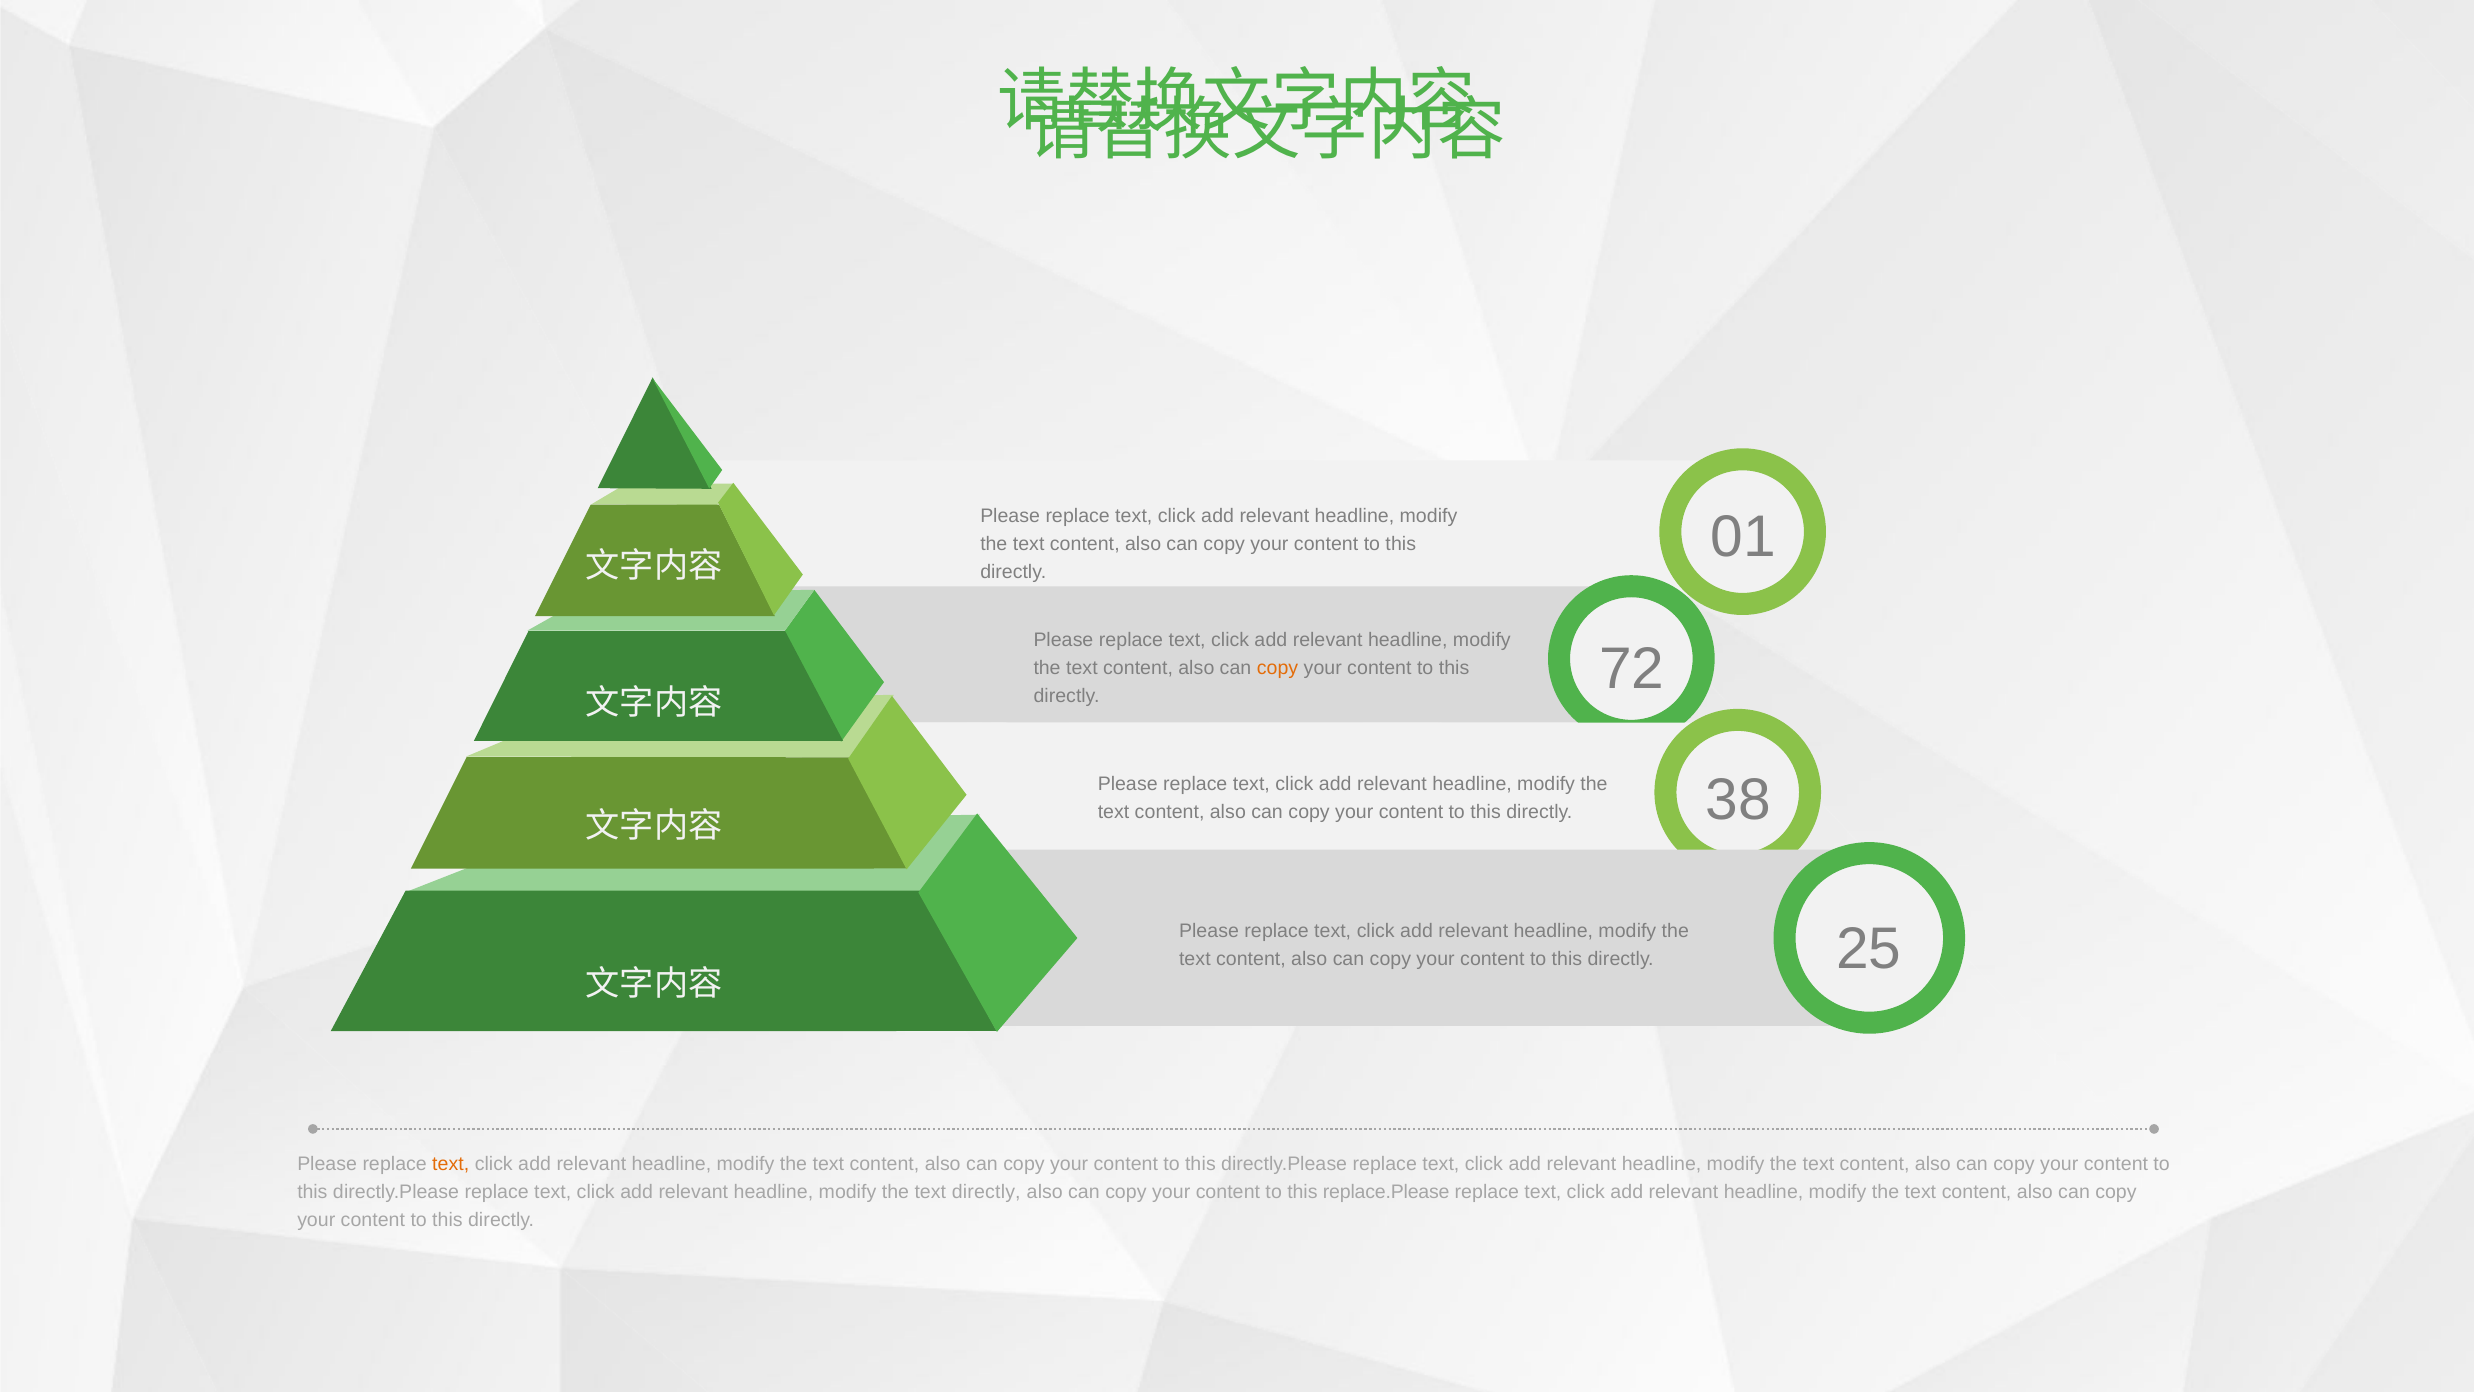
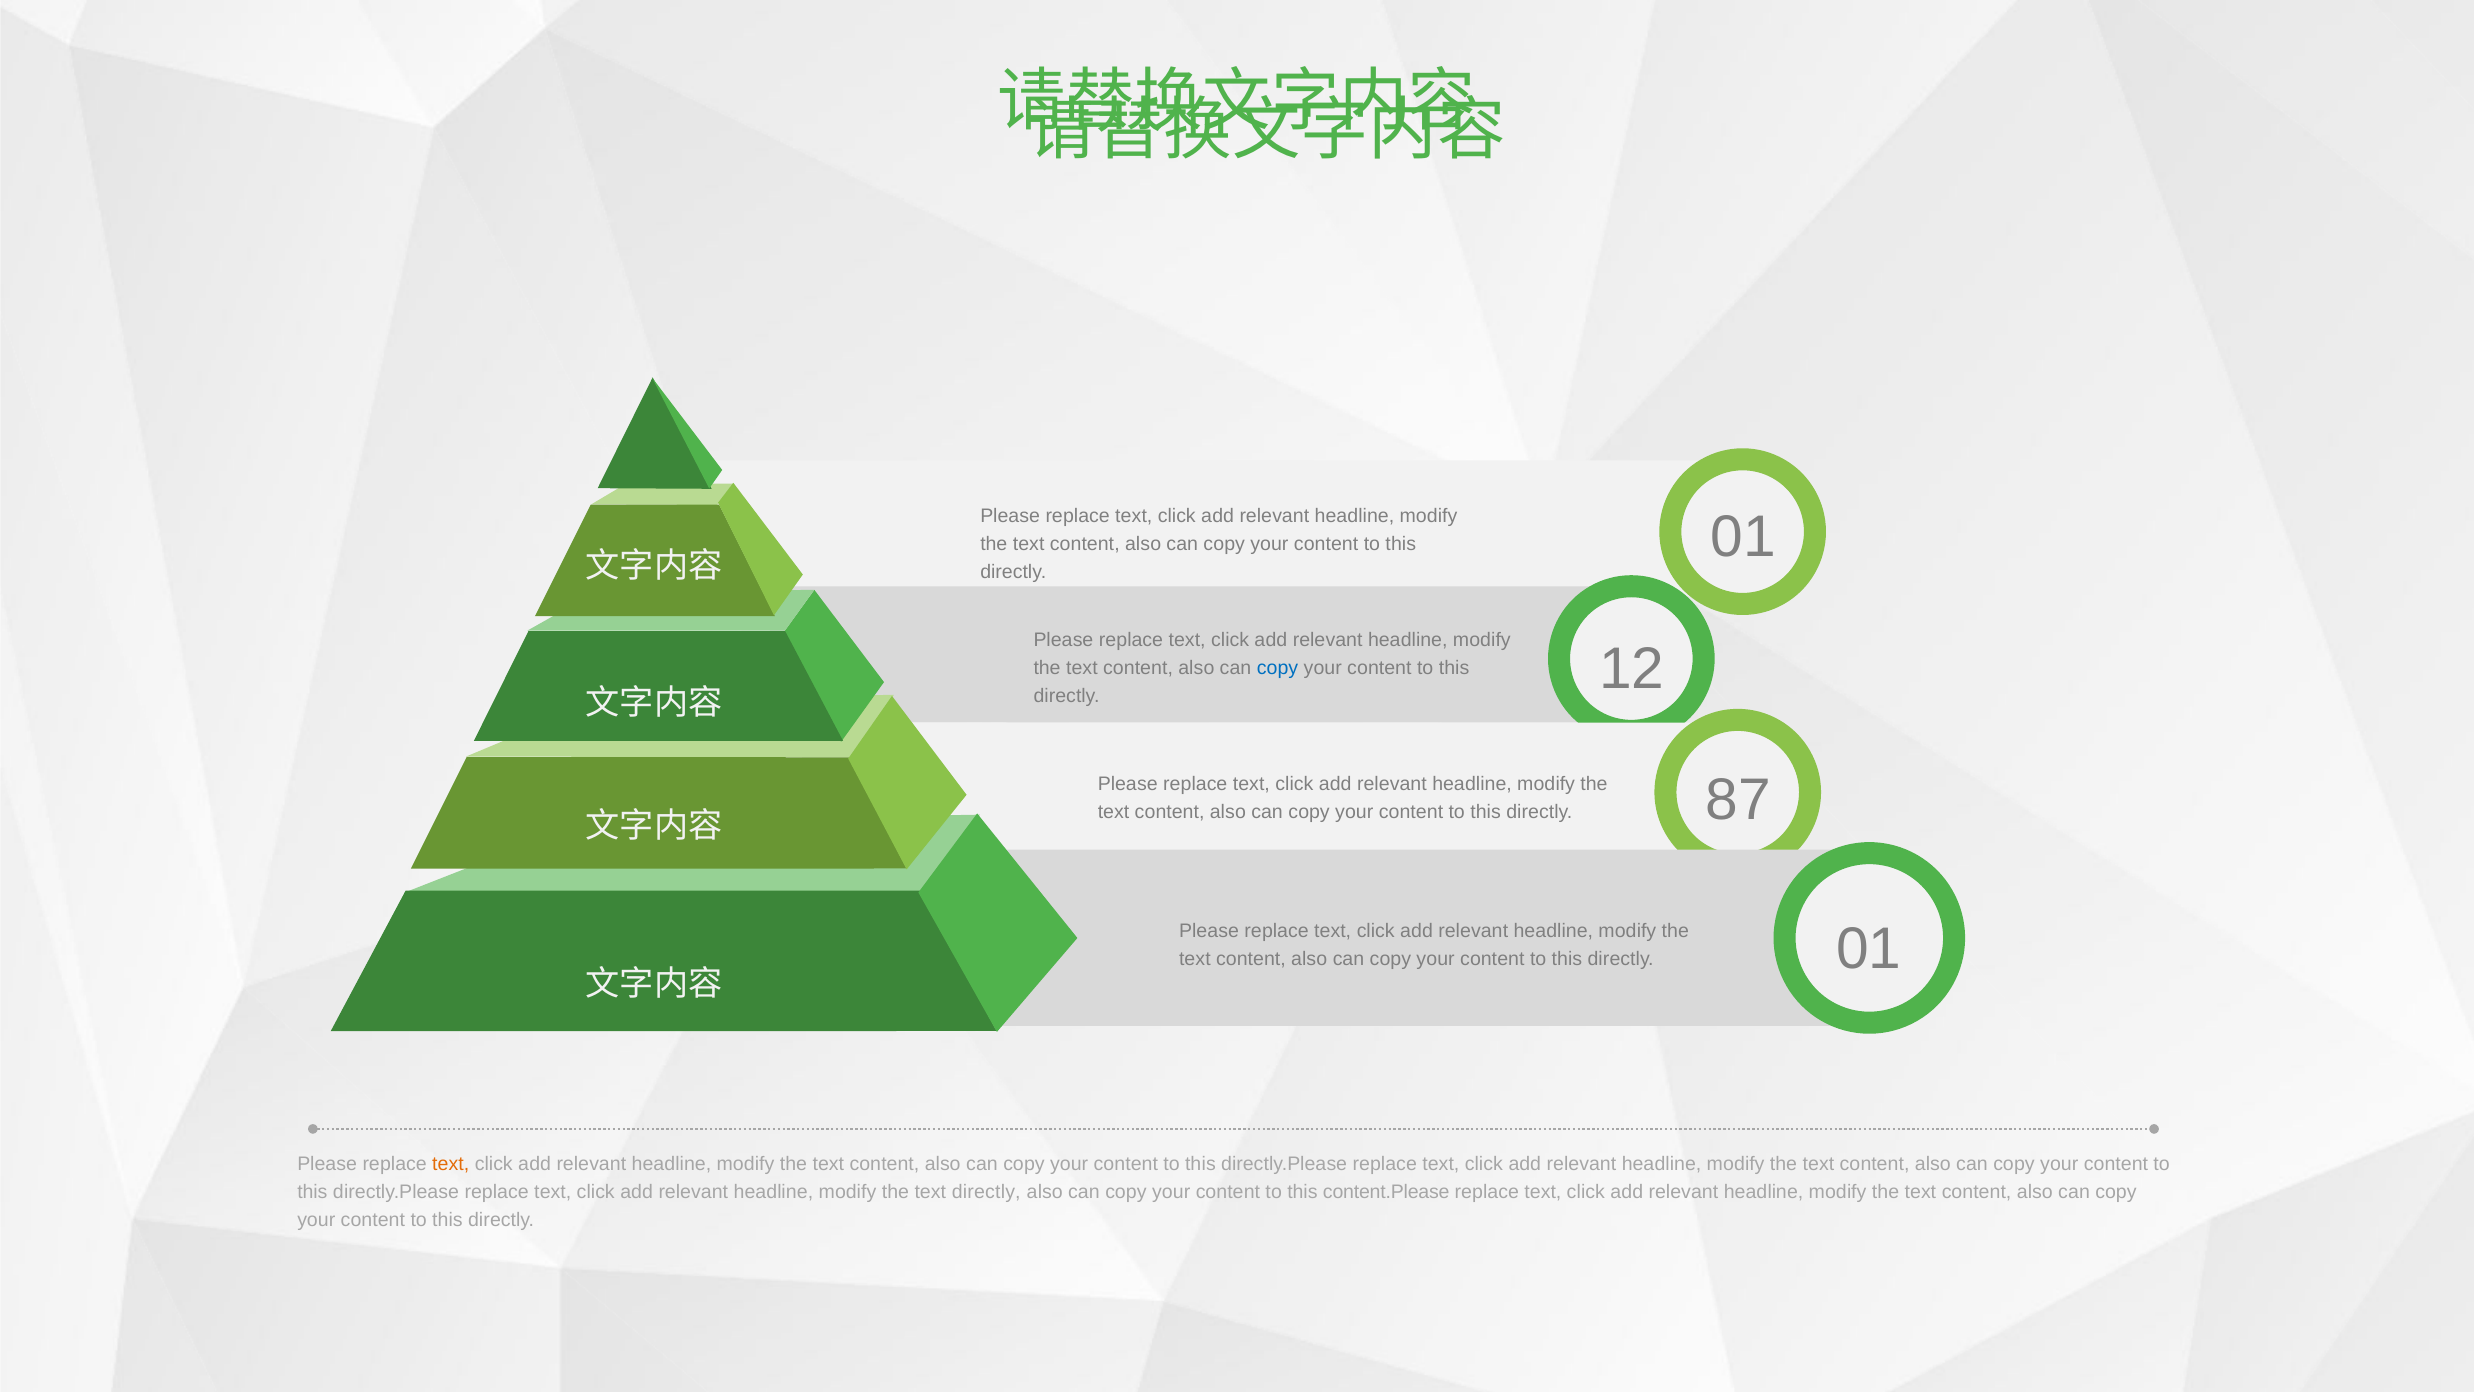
copy colour: orange -> blue (1278, 668)
72: 72 -> 12 (1632, 669)
38: 38 -> 87 (1738, 800)
25: 25 -> 01 (1869, 949)
replace.Please: replace.Please -> content.Please (1386, 1192)
